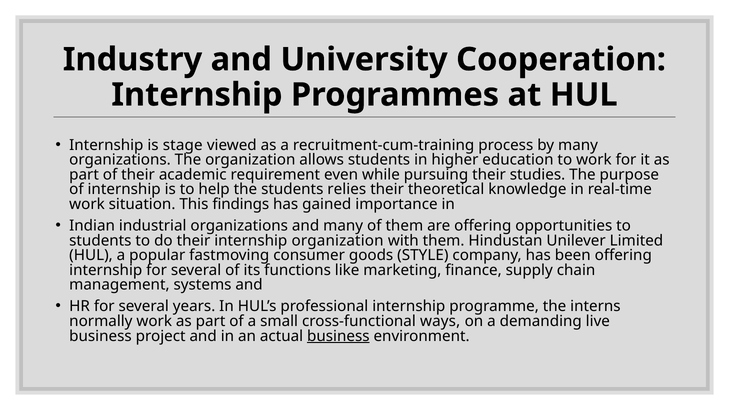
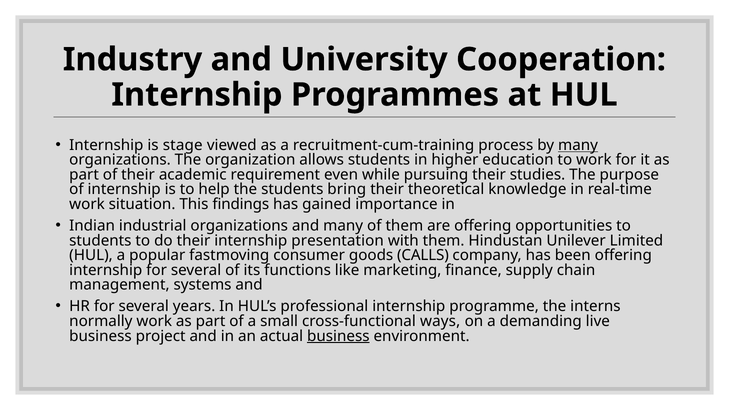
many underline: none -> present (578, 145)
relies: relies -> bring (347, 190)
internship organization: organization -> presentation (338, 241)
STYLE: STYLE -> CALLS (423, 255)
